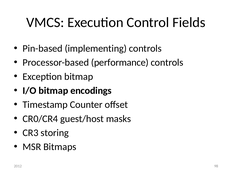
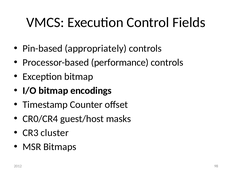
implementing: implementing -> appropriately (96, 48)
storing: storing -> cluster (55, 133)
